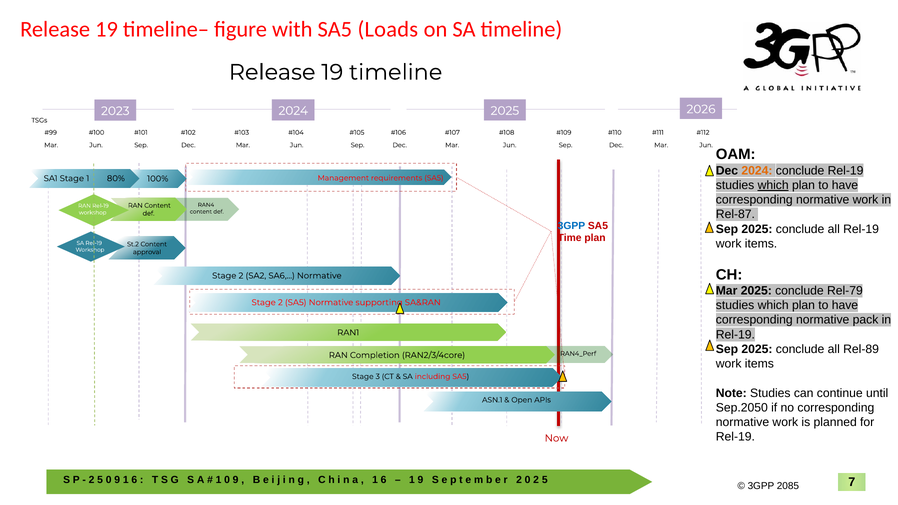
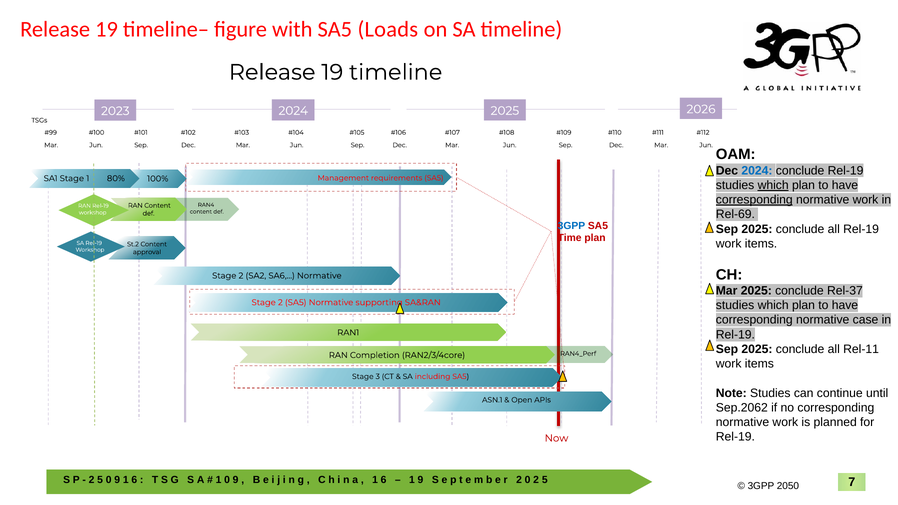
2024 colour: orange -> blue (757, 171)
corresponding underline: none -> present (754, 200)
Rel-87: Rel-87 -> Rel-69 (735, 214)
Rel-79: Rel-79 -> Rel-37 (845, 291)
pack: pack -> case (866, 320)
Rel-89: Rel-89 -> Rel-11 (861, 349)
Sep.2050: Sep.2050 -> Sep.2062 (742, 408)
2085: 2085 -> 2050 (788, 486)
